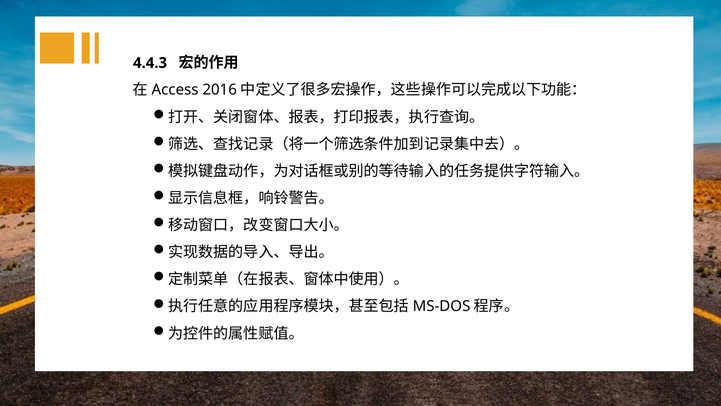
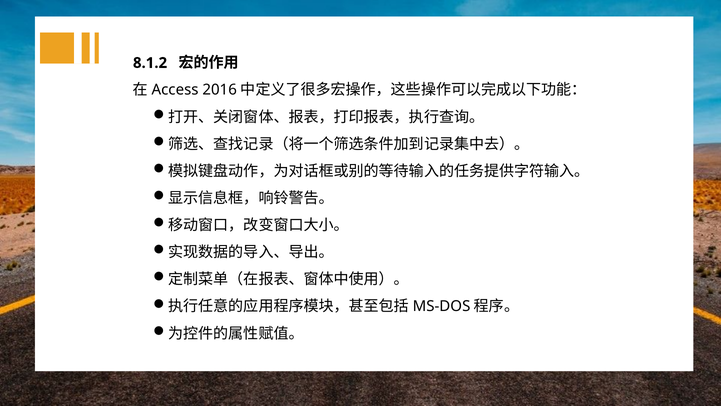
4.4.3: 4.4.3 -> 8.1.2 (150, 63)
